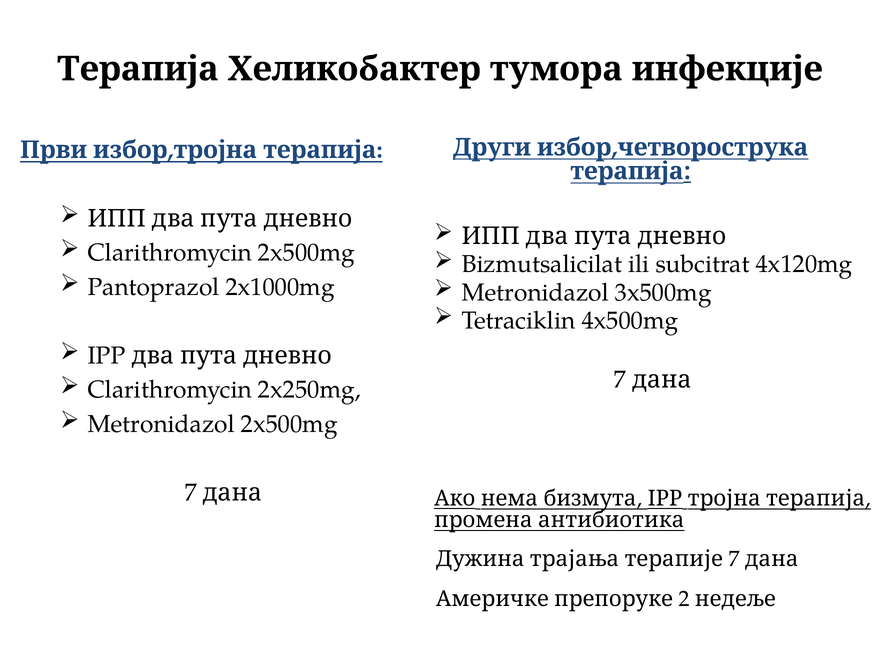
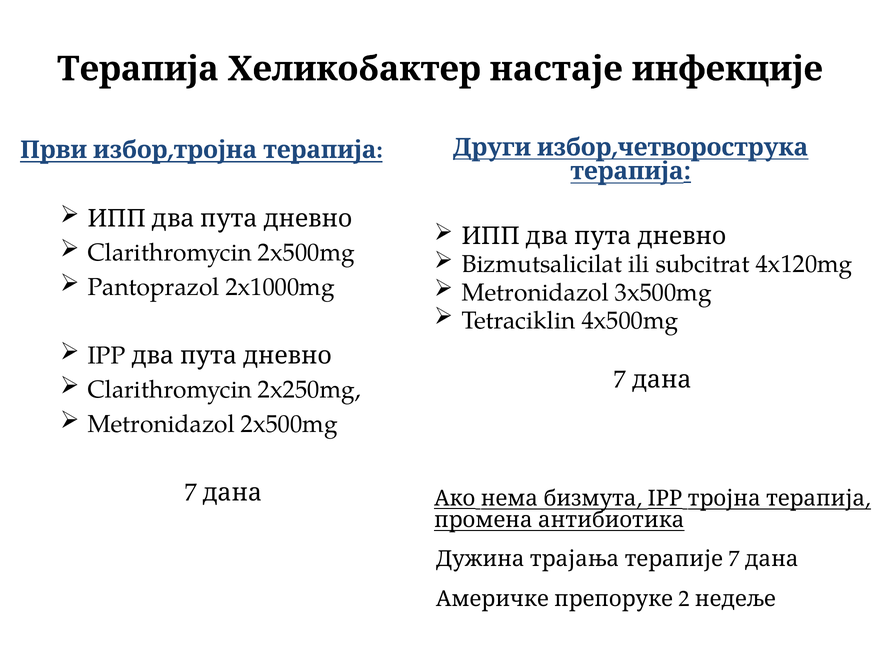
тумора: тумора -> настаје (556, 69)
